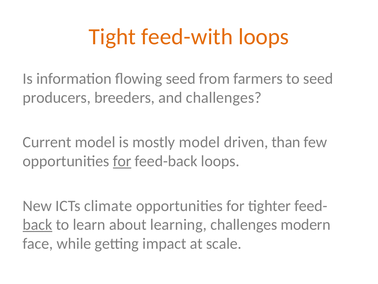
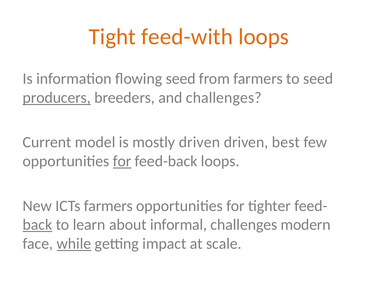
producers underline: none -> present (57, 97)
mostly model: model -> driven (199, 142)
than: than -> best (286, 142)
ICTs climate: climate -> farmers (108, 205)
learning: learning -> informal (179, 224)
while underline: none -> present (74, 243)
